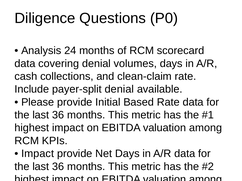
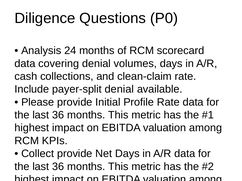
Based: Based -> Profile (139, 102)
Impact: Impact -> Collect (38, 154)
